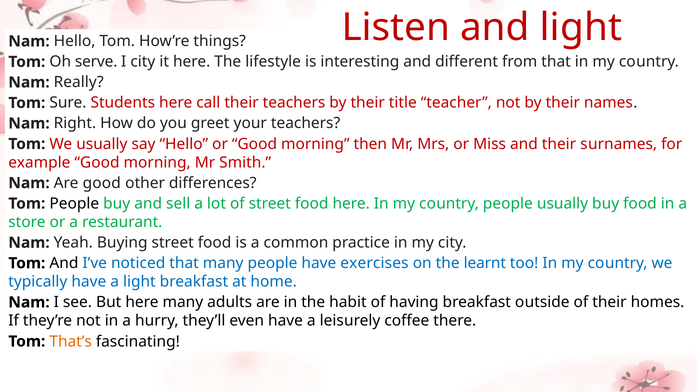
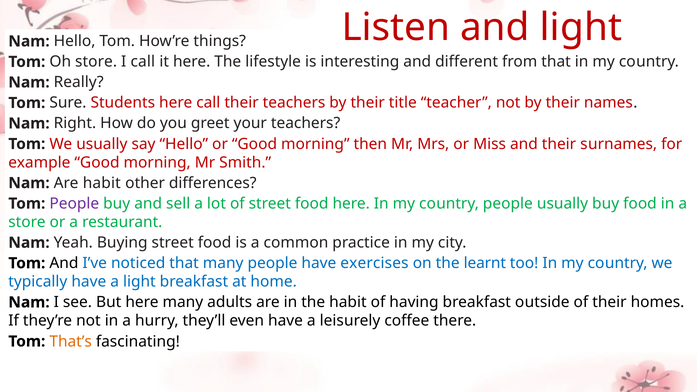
Oh serve: serve -> store (96, 62)
I city: city -> call (143, 62)
Are good: good -> habit (102, 183)
People colour: black -> purple (74, 204)
